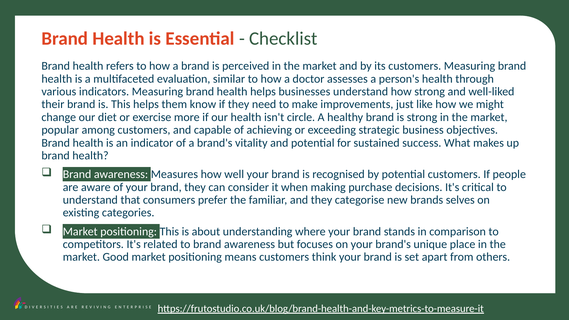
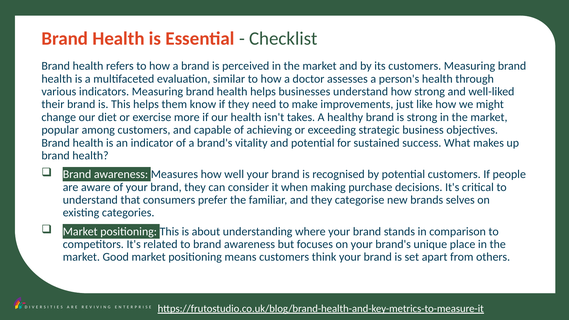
circle: circle -> takes (301, 117)
